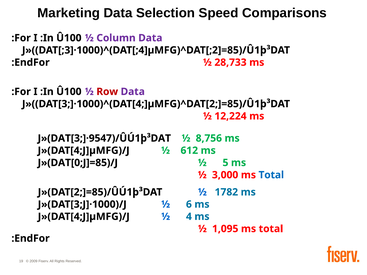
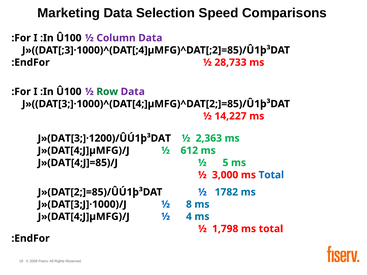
Row colour: red -> green (107, 92)
12,224: 12,224 -> 14,227 (231, 116)
J»(DAT[3;]·9547)/ÛÚ1þ³DAT: J»(DAT[3;]·9547)/ÛÚ1þ³DAT -> J»(DAT[3;]·1200)/ÛÚ1þ³DAT (104, 138)
8,756: 8,756 -> 2,363 (209, 138)
J»(DAT[0;J]=85)/J: J»(DAT[0;J]=85)/J -> J»(DAT[4;J]=85)/J (78, 163)
6: 6 -> 8 (189, 205)
1,095: 1,095 -> 1,798 (225, 229)
